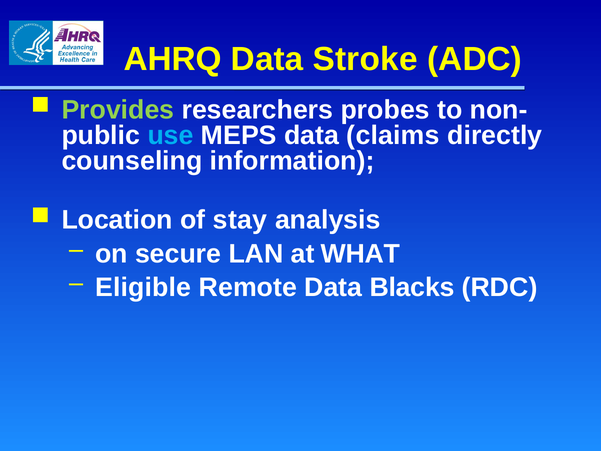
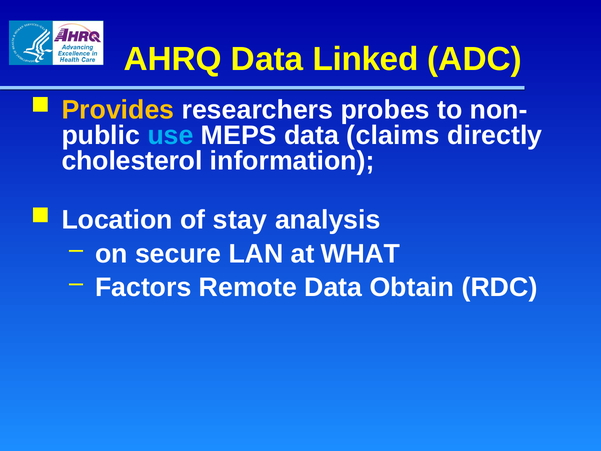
Stroke: Stroke -> Linked (365, 59)
Provides colour: light green -> yellow (118, 110)
counseling: counseling -> cholesterol (132, 161)
Eligible: Eligible -> Factors (143, 287)
Blacks: Blacks -> Obtain (412, 287)
